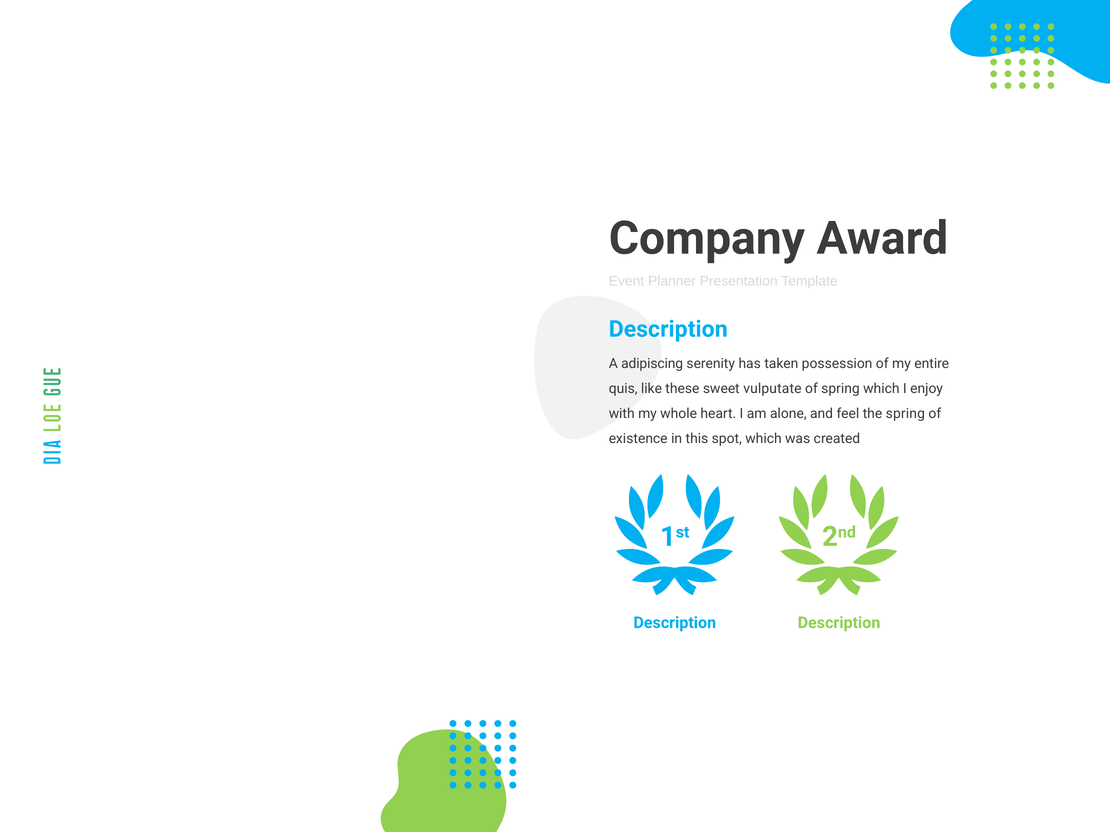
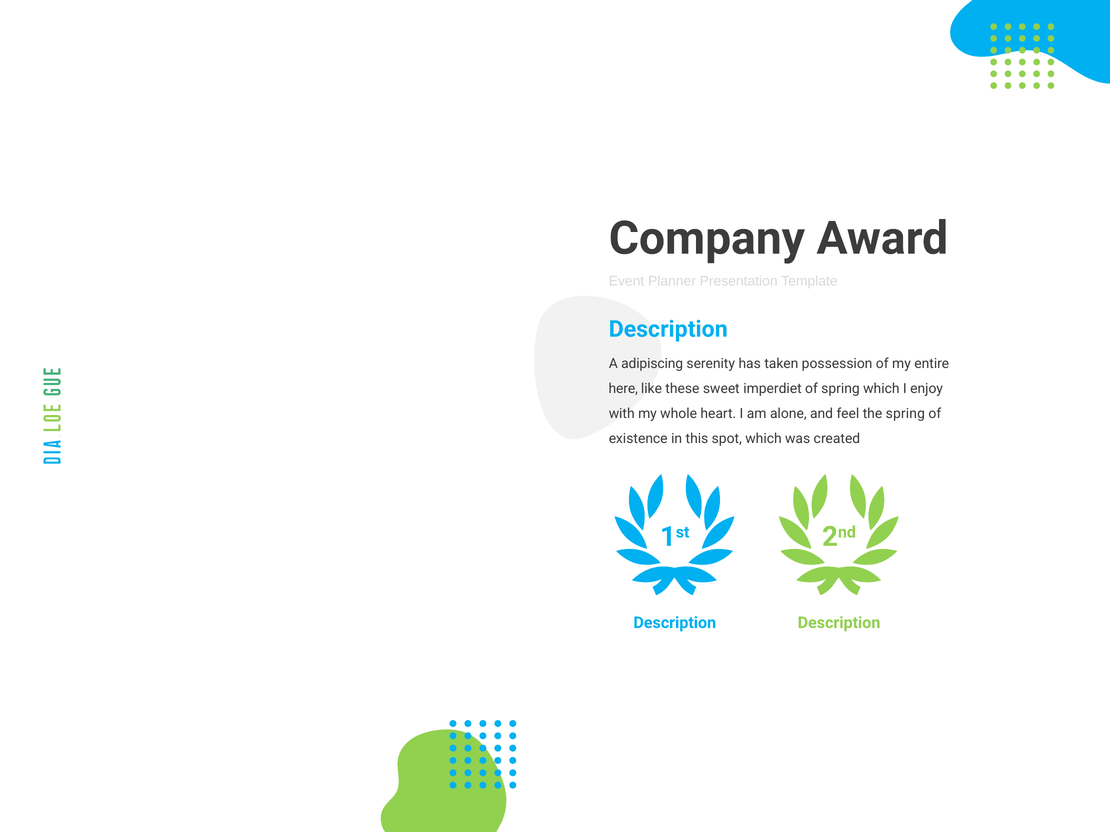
quis: quis -> here (623, 389)
vulputate: vulputate -> imperdiet (772, 389)
